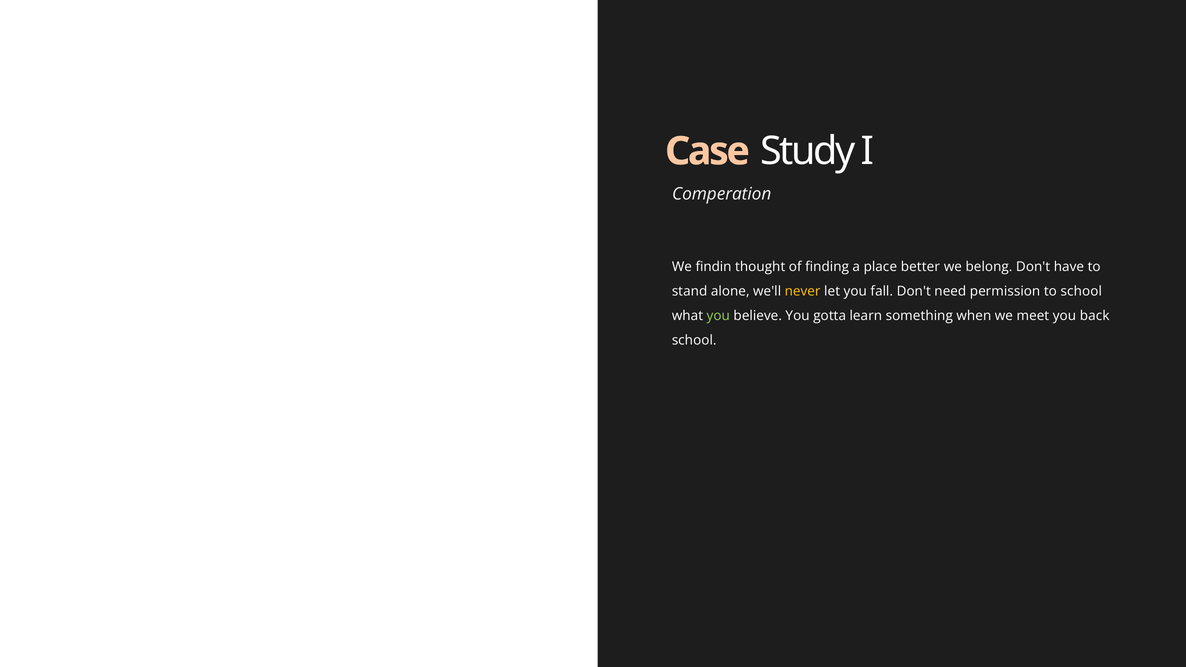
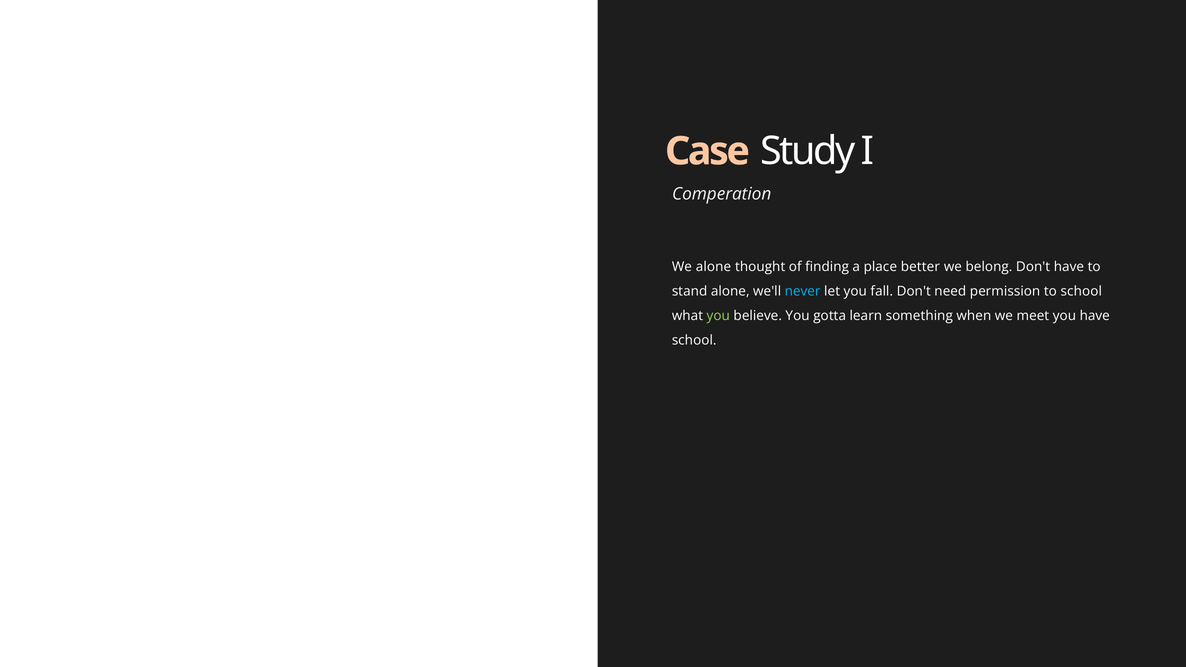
We findin: findin -> alone (713, 267)
never colour: yellow -> light blue (803, 291)
you back: back -> have (1095, 316)
